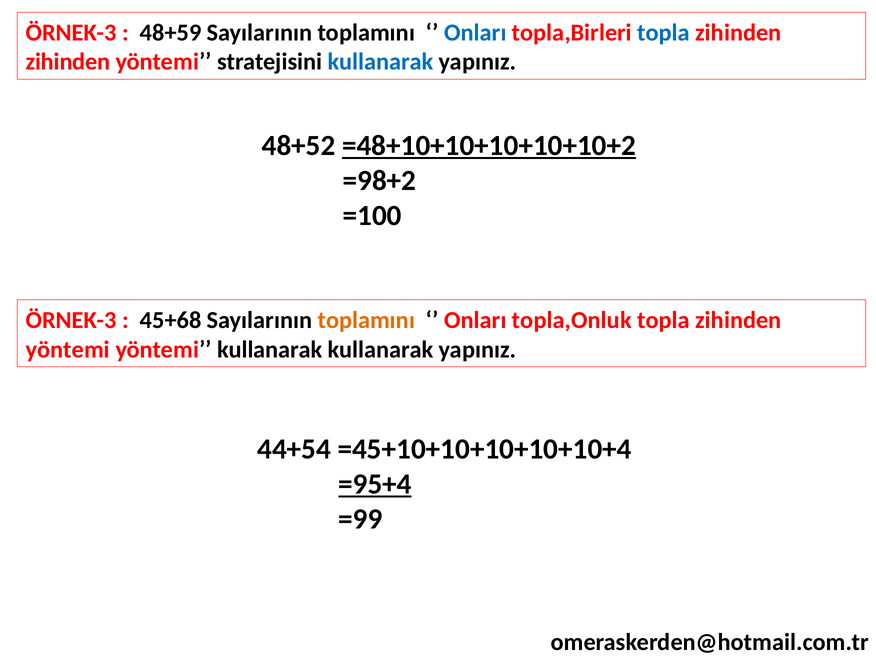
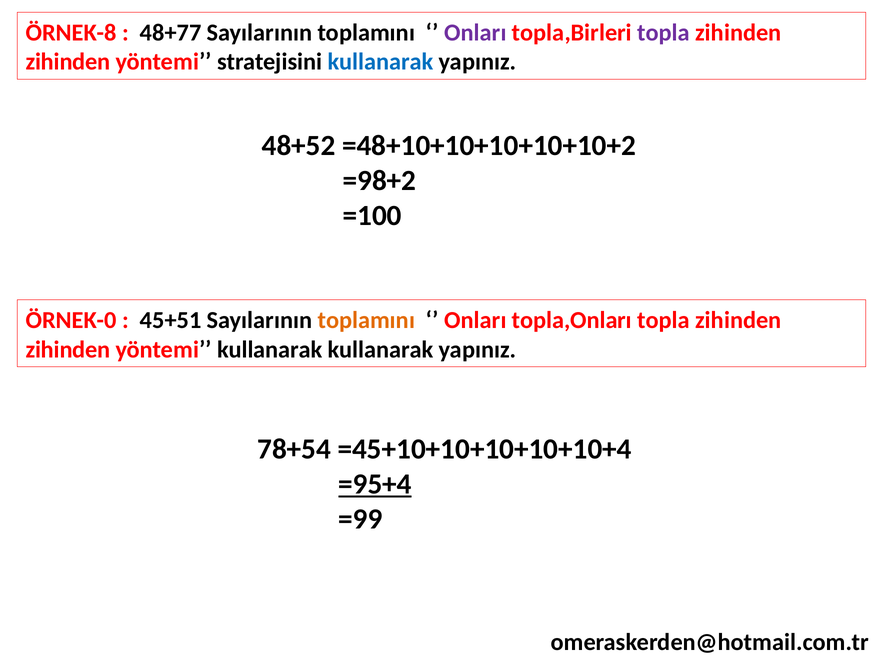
ÖRNEK-3: ÖRNEK-3 -> ÖRNEK-8 (71, 33)
48+59: 48+59 -> 48+77 (171, 33)
Onları colour: blue -> purple (475, 33)
topla colour: blue -> purple (664, 33)
=48+10+10+10+10+10+2 underline: present -> none (489, 145)
ÖRNEK-3: ÖRNEK-3 -> ÖRNEK-0 (71, 320)
45+68: 45+68 -> 45+51 (171, 320)
topla,Onluk: topla,Onluk -> topla,Onları (572, 320)
yöntemi: yöntemi -> zihinden (68, 350)
44+54: 44+54 -> 78+54 (294, 449)
